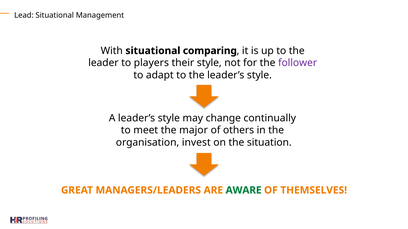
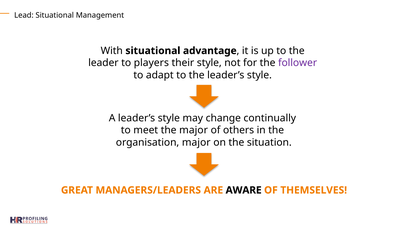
comparing: comparing -> advantage (210, 51)
organisation invest: invest -> major (196, 143)
AWARE colour: green -> black (244, 191)
